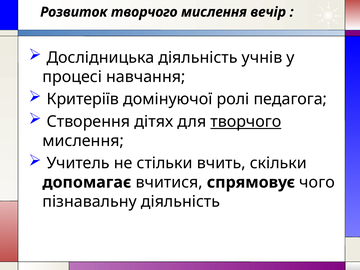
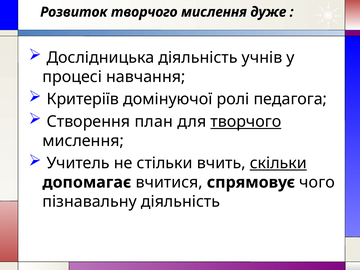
вечір: вечір -> дуже (268, 12)
дітях: дітях -> план (154, 122)
скільки underline: none -> present (278, 163)
